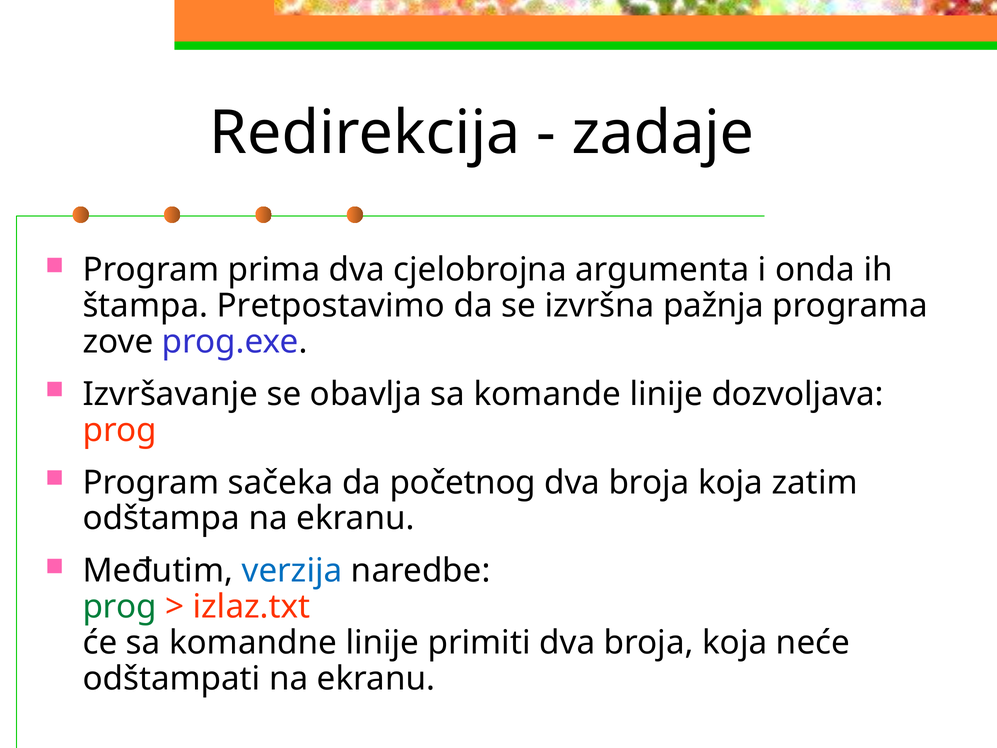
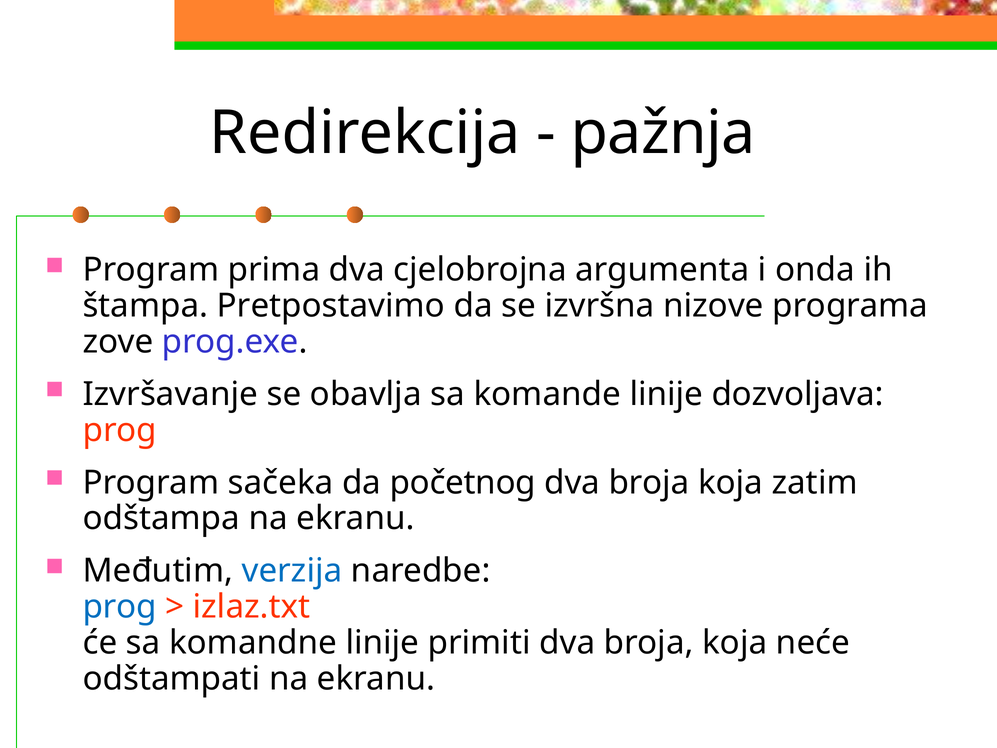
zadaje: zadaje -> pažnja (663, 133)
pažnja: pažnja -> nizove (713, 306)
prog colour: green -> blue (120, 607)
